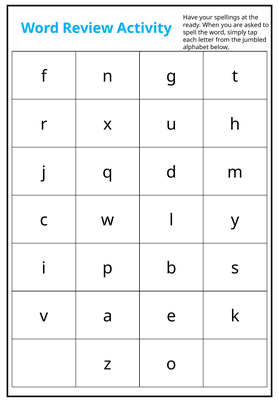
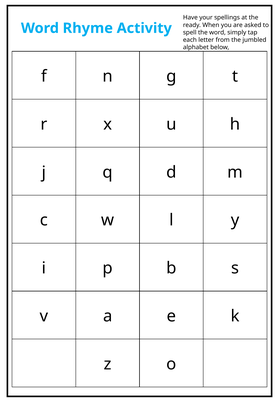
Review: Review -> Rhyme (88, 28)
